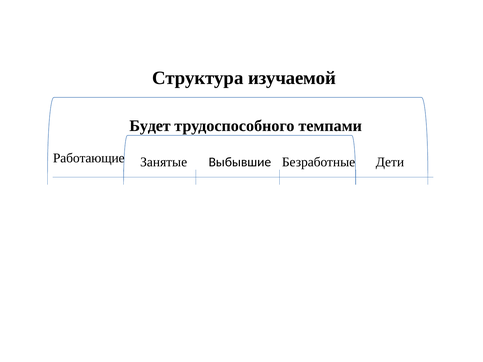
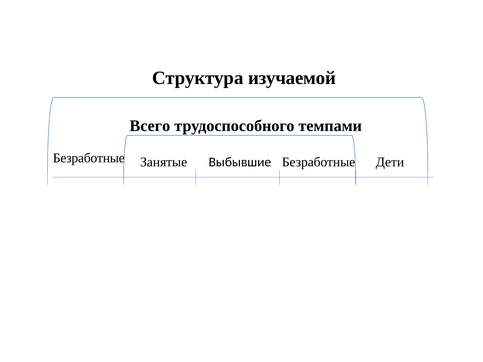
Будет: Будет -> Всего (150, 126)
Работающие: Работающие -> Безработные (89, 158)
